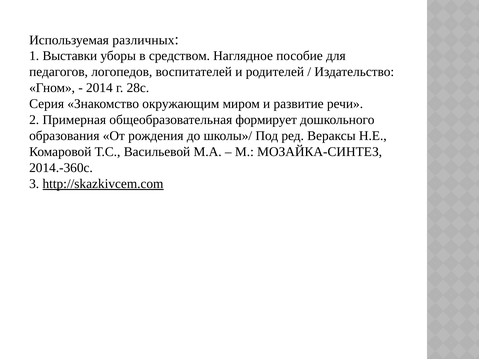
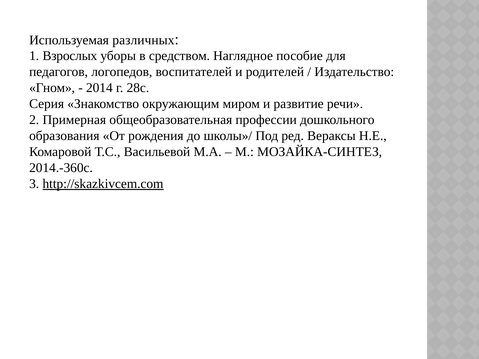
Выставки: Выставки -> Взрослых (70, 56)
формирует: формирует -> профессии (266, 120)
